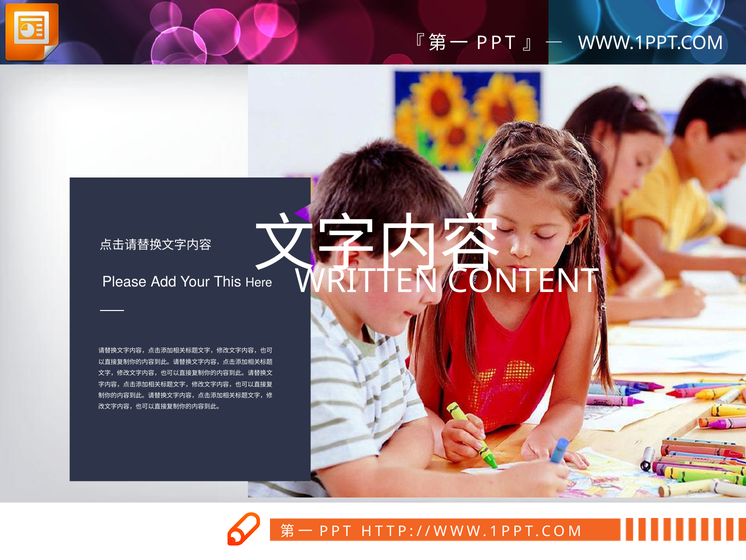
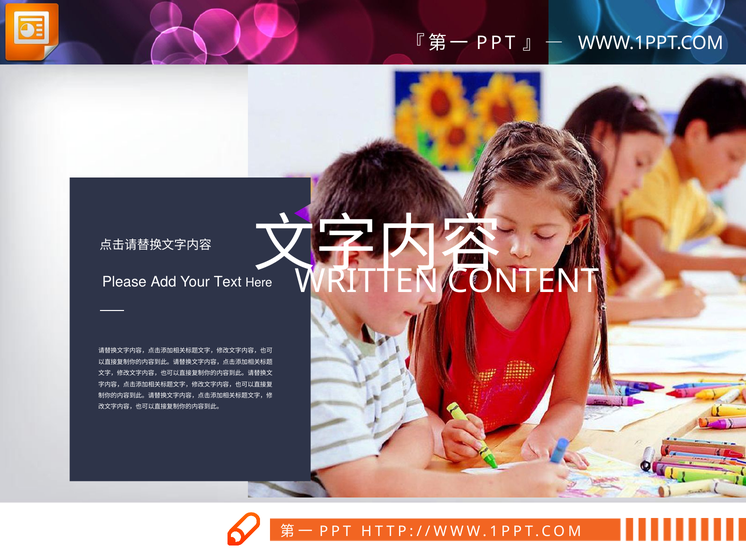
This: This -> Text (228, 281)
